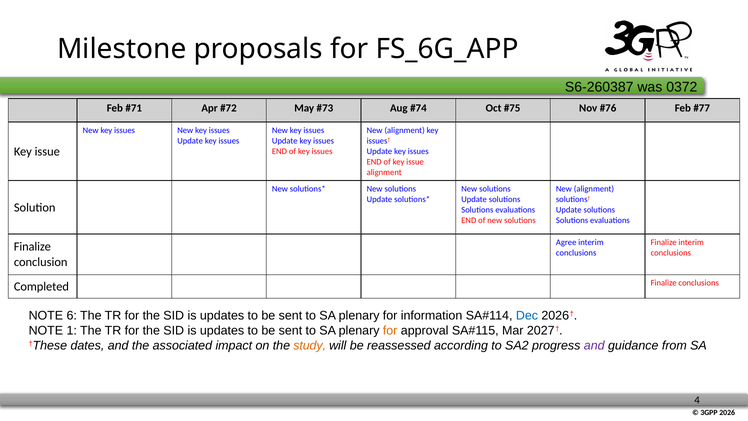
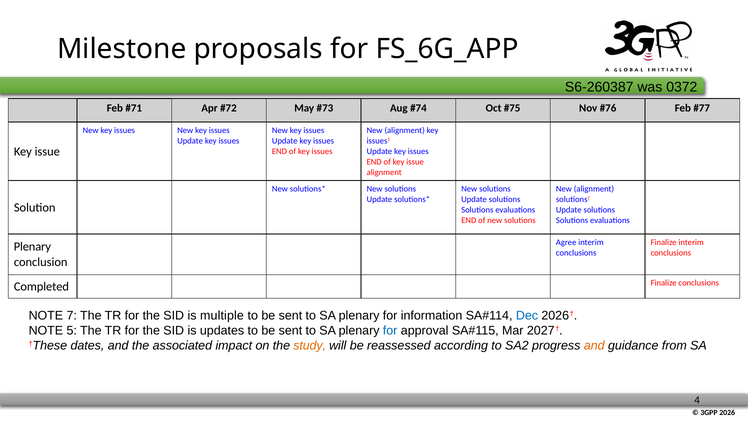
Finalize: Finalize -> Plenary (32, 247)
6: 6 -> 7 (72, 316)
updates: updates -> multiple (222, 316)
1: 1 -> 5 (72, 330)
for colour: orange -> blue (390, 330)
and colour: purple -> orange (594, 345)
